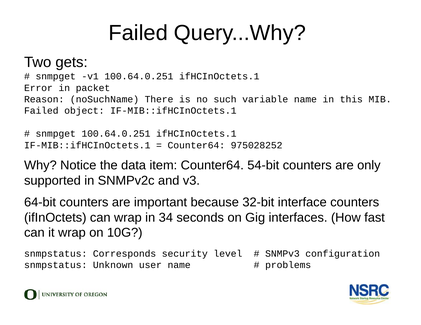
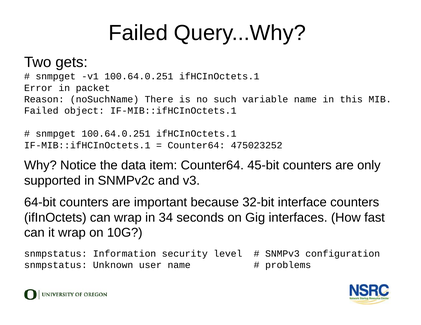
975028252: 975028252 -> 475023252 (257, 145)
54-bit: 54-bit -> 45-bit (263, 165)
Corresponds: Corresponds -> Information (125, 254)
